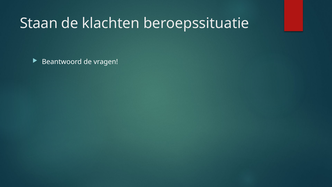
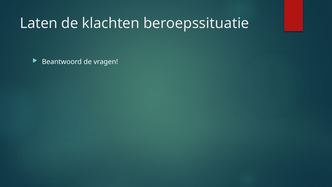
Staan: Staan -> Laten (39, 23)
